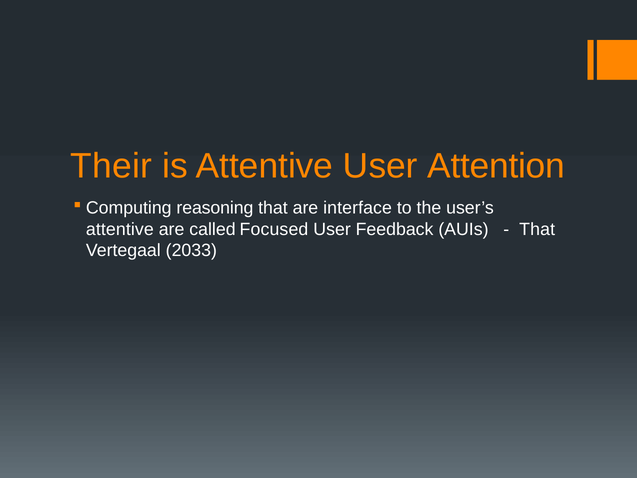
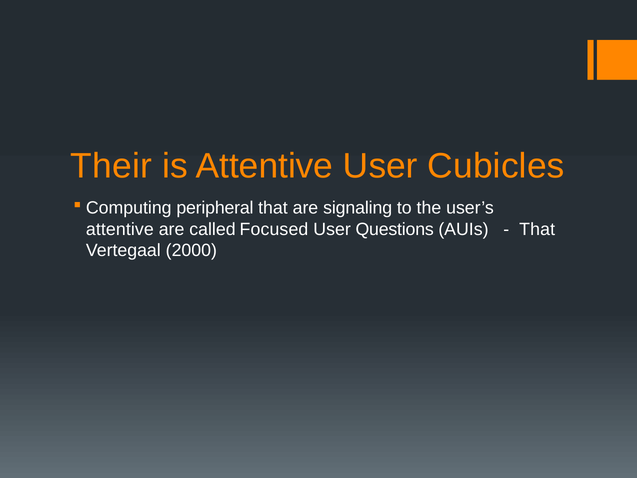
Attention: Attention -> Cubicles (496, 166)
reasoning: reasoning -> peripheral (215, 208)
interface: interface -> signaling (358, 208)
Feedback: Feedback -> Questions (395, 229)
2033: 2033 -> 2000 (191, 250)
